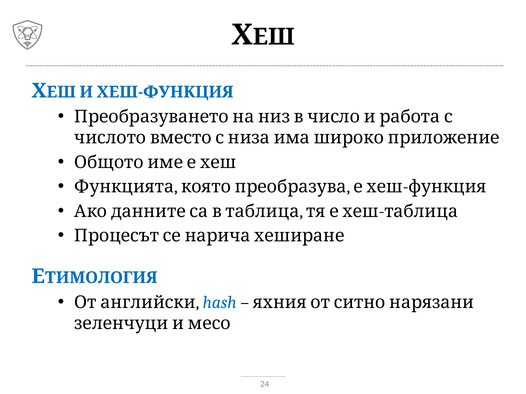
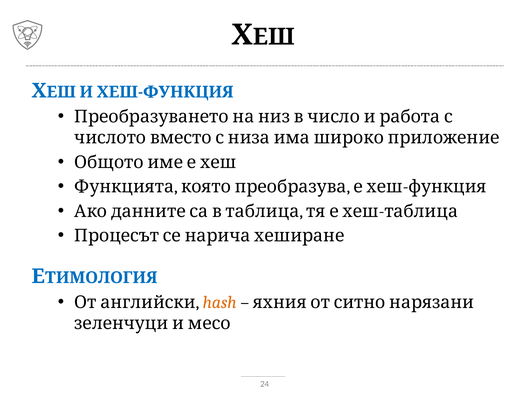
hash colour: blue -> orange (220, 303)
